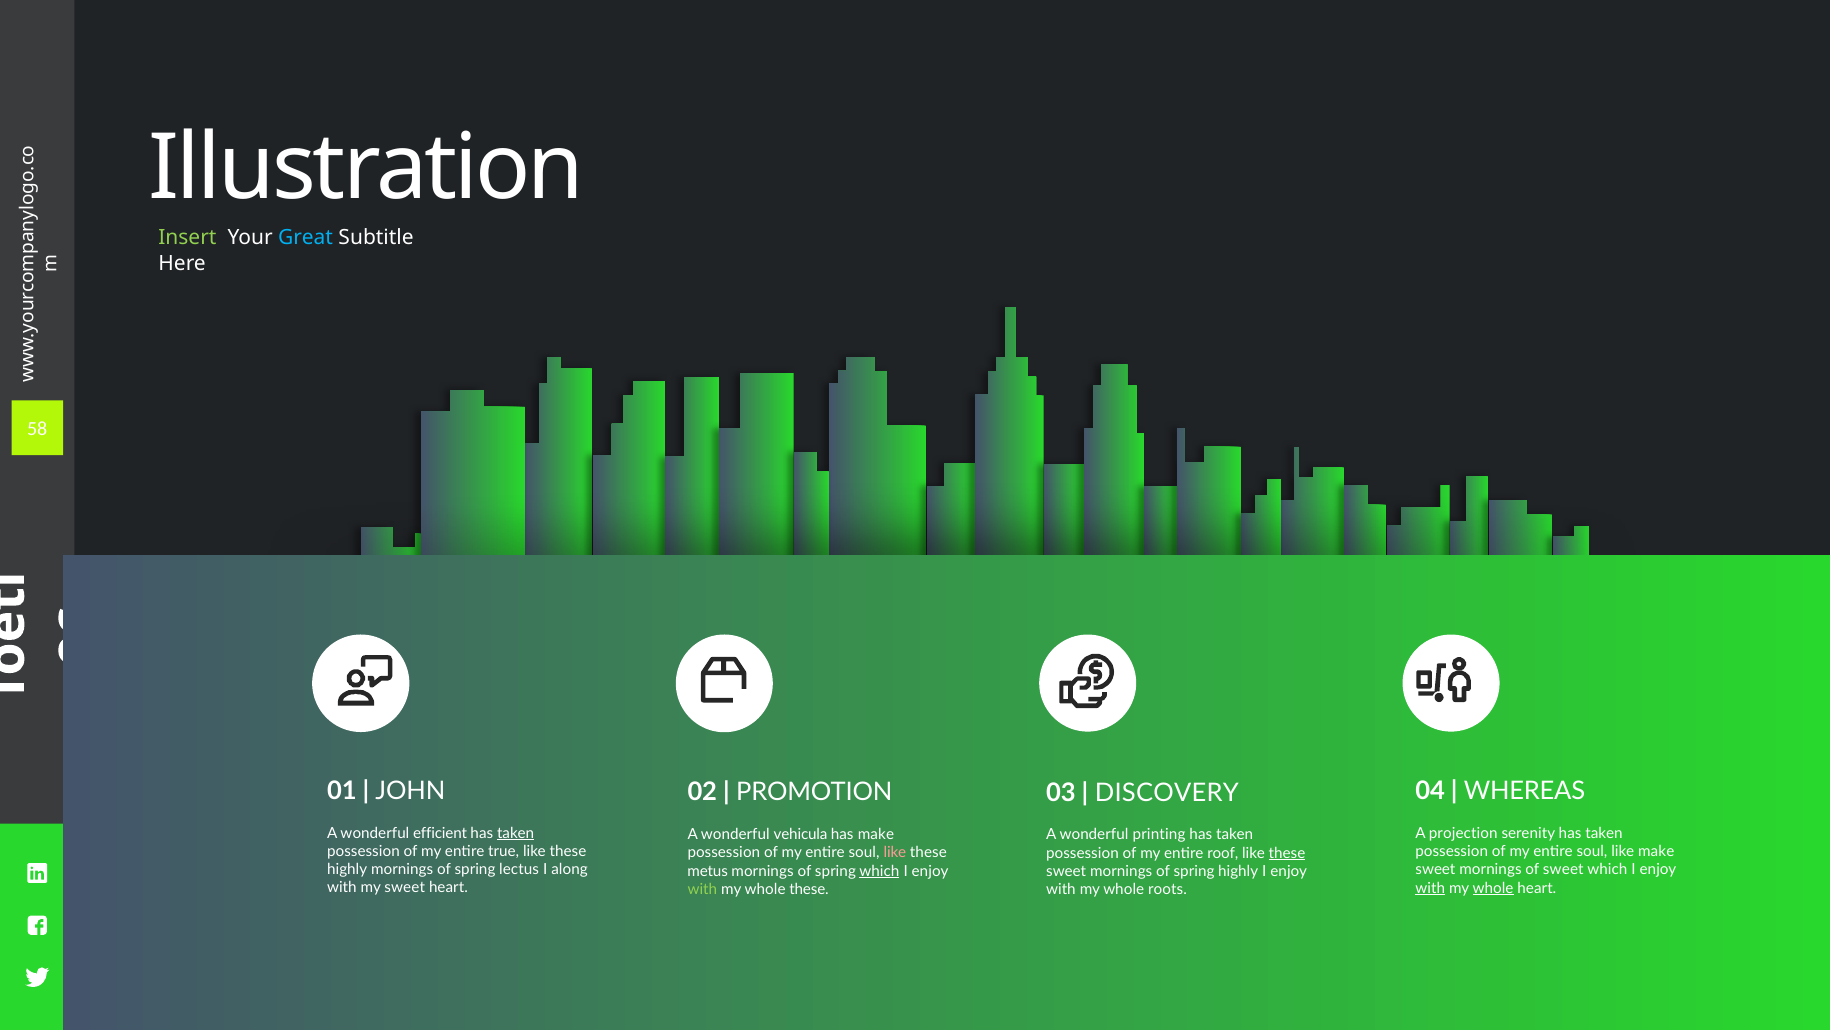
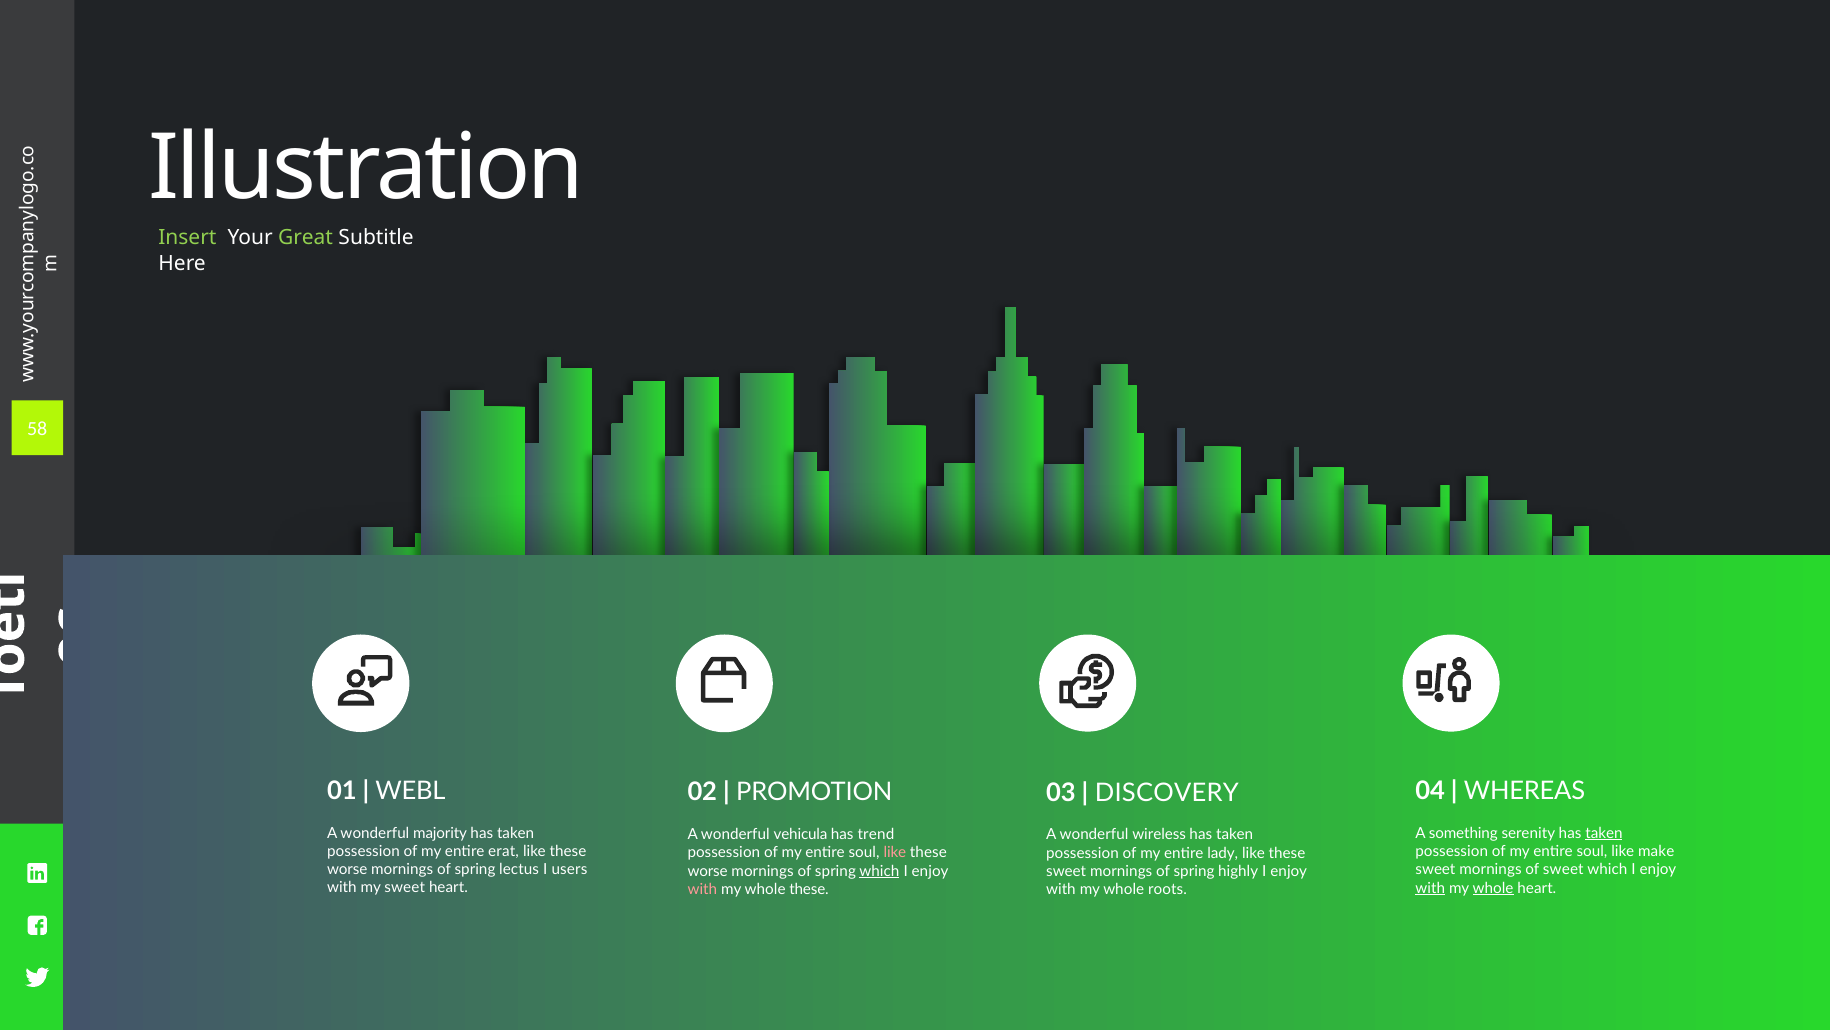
Great colour: light blue -> light green (306, 238)
JOHN: JOHN -> WEBL (410, 791)
efficient: efficient -> majority (440, 833)
taken underline: present -> none (516, 833)
projection: projection -> something (1463, 833)
taken underline: none -> present (1604, 833)
has make: make -> trend (876, 834)
printing: printing -> wireless (1159, 834)
true: true -> erat (504, 851)
roof: roof -> lady (1223, 852)
these underline: present -> none (1287, 852)
highly: highly -> worse (347, 869)
along: along -> users (570, 869)
metus: metus -> worse (708, 870)
with colour: light green -> pink (702, 889)
